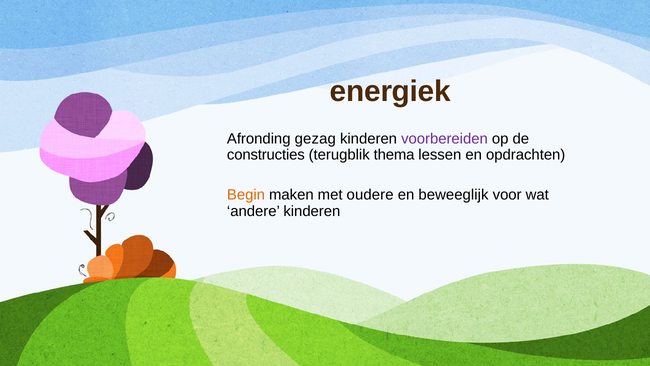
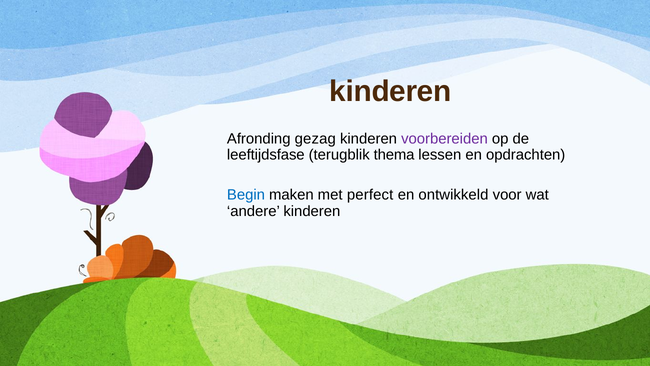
energiek: energiek -> kinderen (390, 91)
constructies: constructies -> leeftijdsfase (266, 155)
Begin colour: orange -> blue (246, 195)
oudere: oudere -> perfect (370, 195)
beweeglijk: beweeglijk -> ontwikkeld (453, 195)
